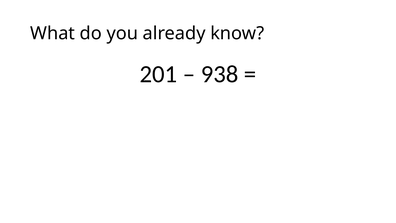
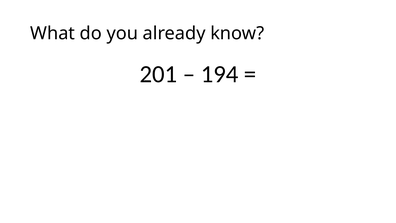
938: 938 -> 194 (220, 74)
